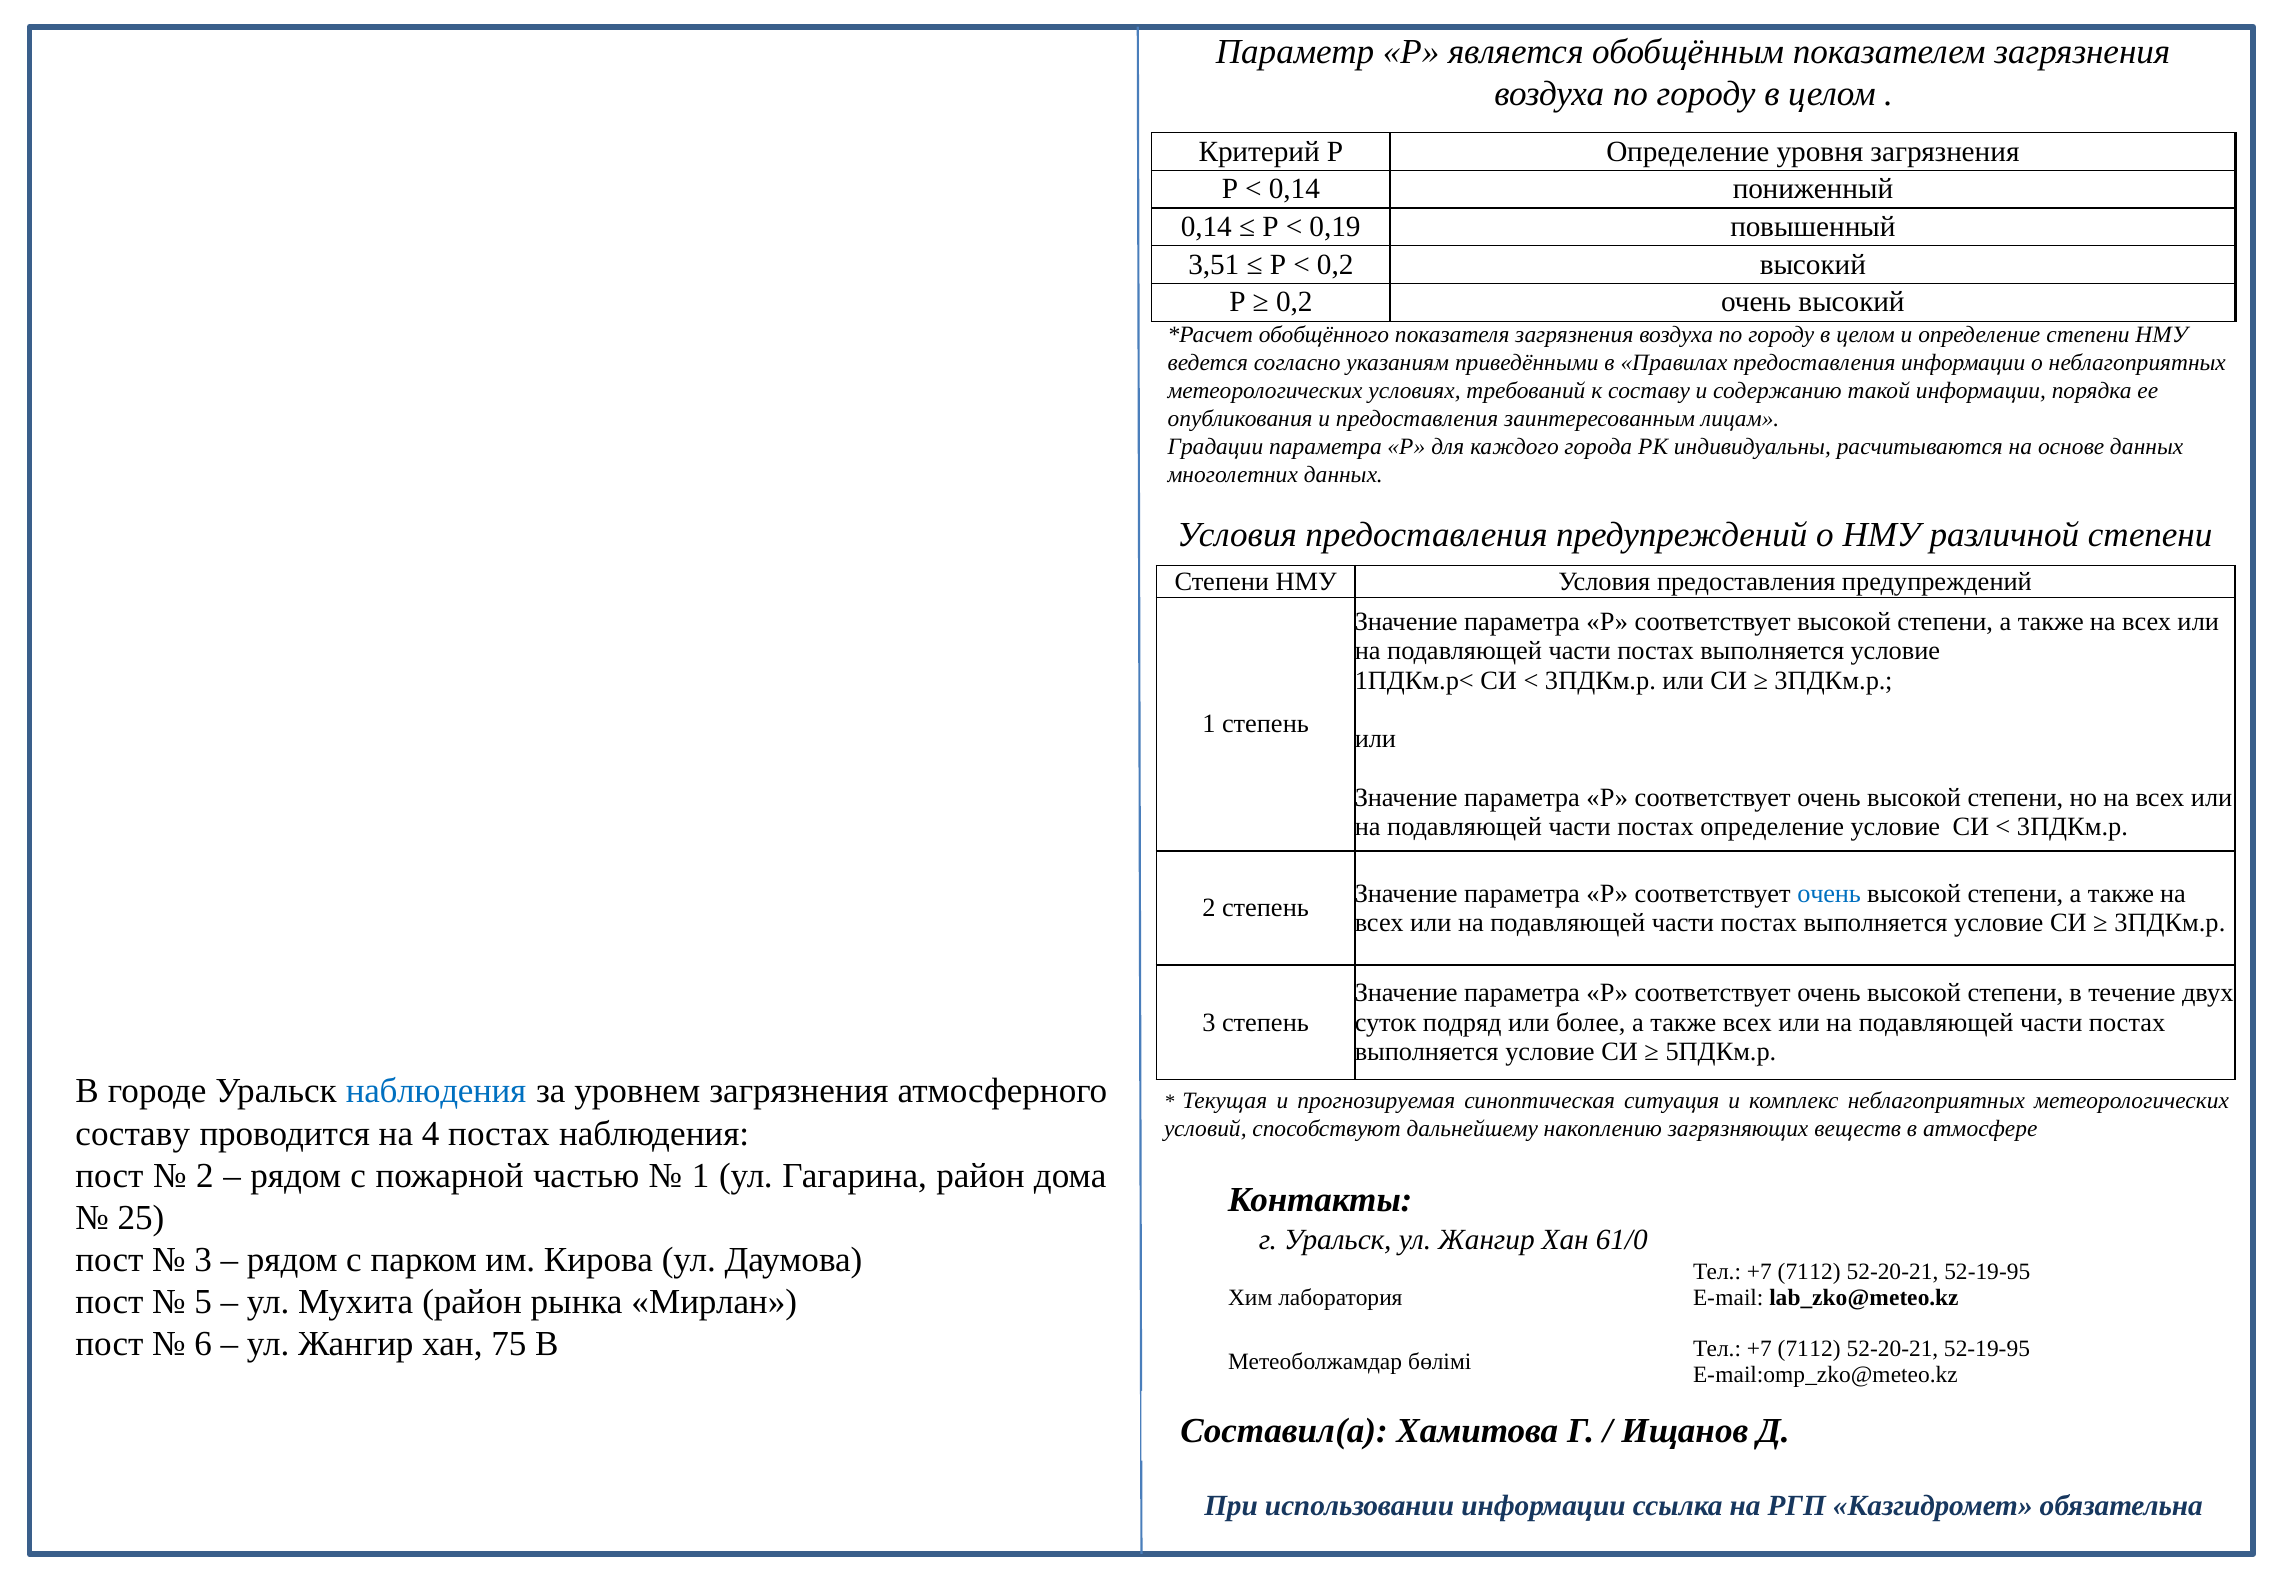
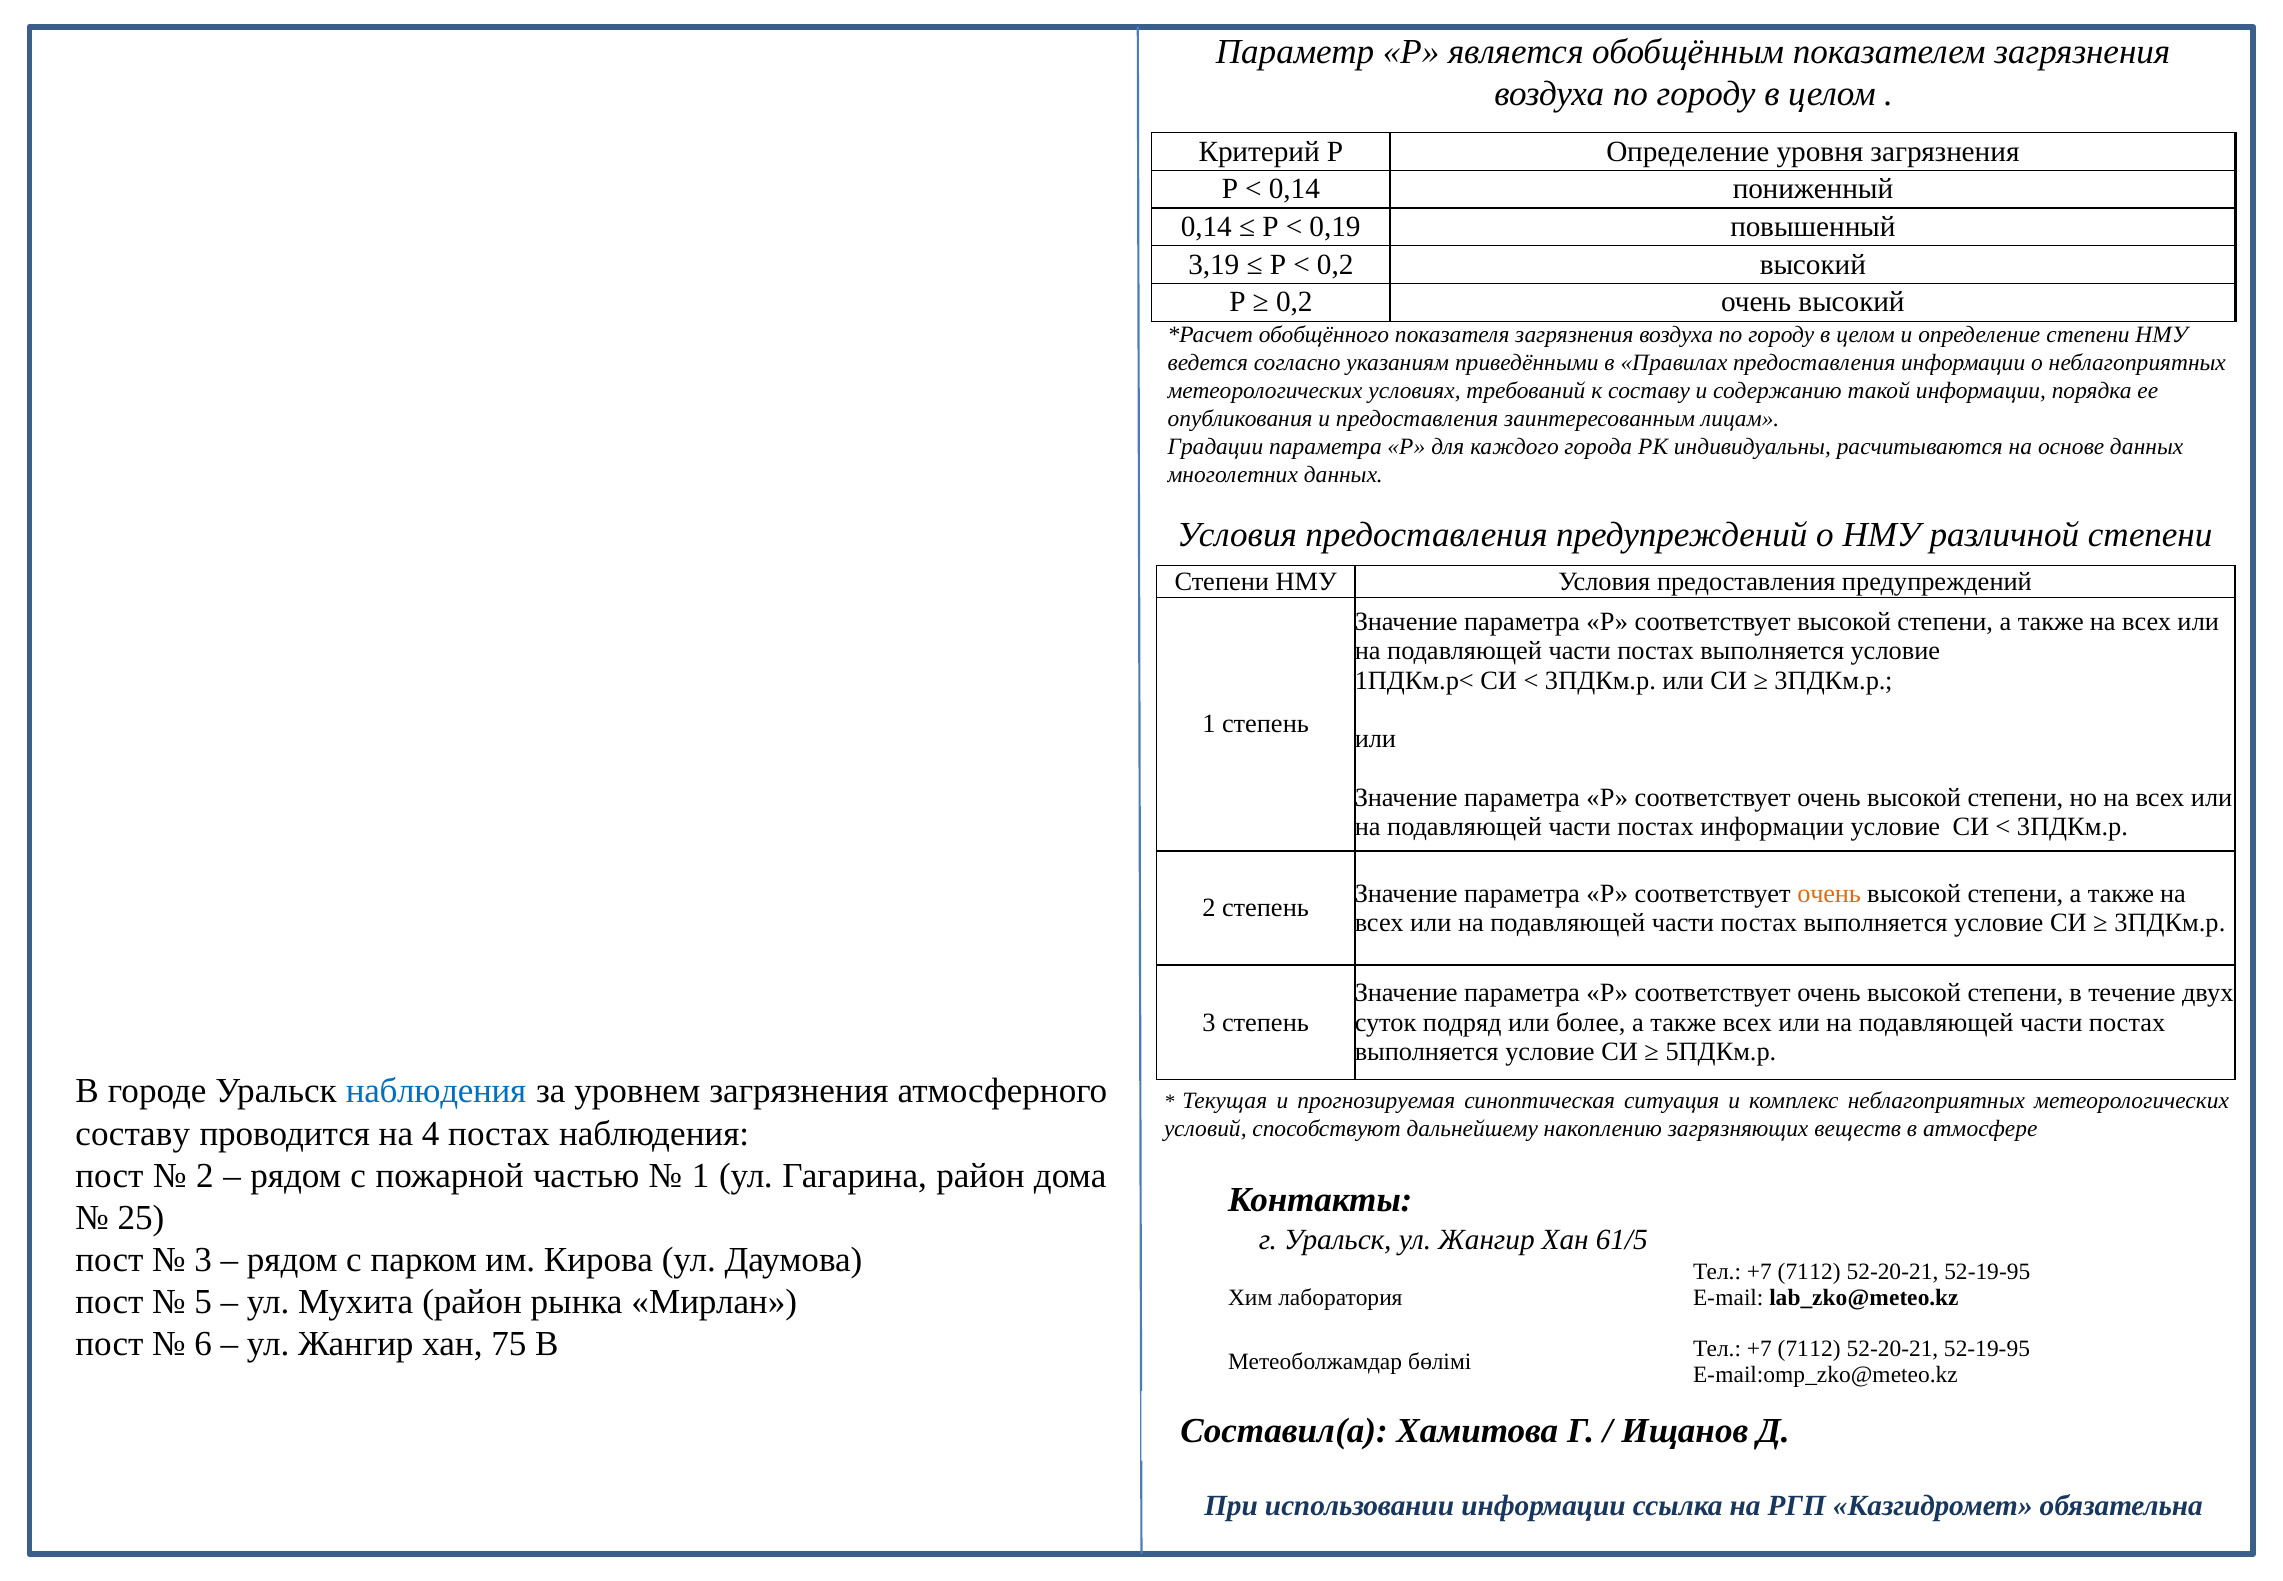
3,51: 3,51 -> 3,19 (1214, 264)
постах определение: определение -> информации (1772, 826)
очень colour: blue -> orange (1829, 893)
61/0: 61/0 -> 61/5 (1622, 1239)
